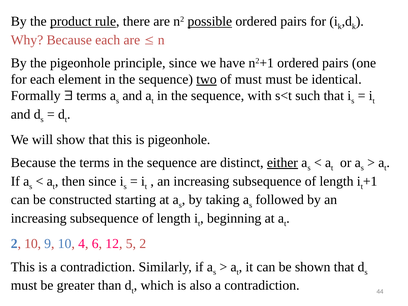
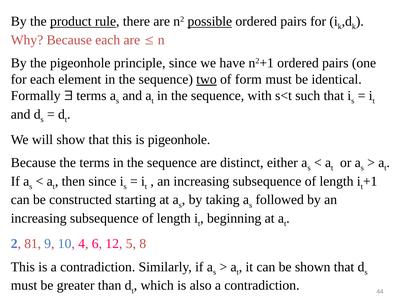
of must: must -> form (248, 79)
either underline: present -> none (282, 163)
2 10: 10 -> 81 (33, 244)
5 2: 2 -> 8 (143, 244)
